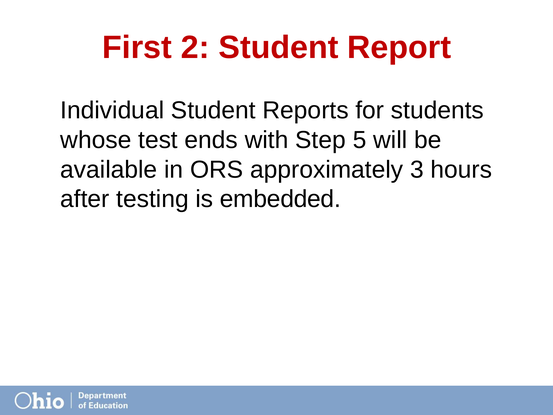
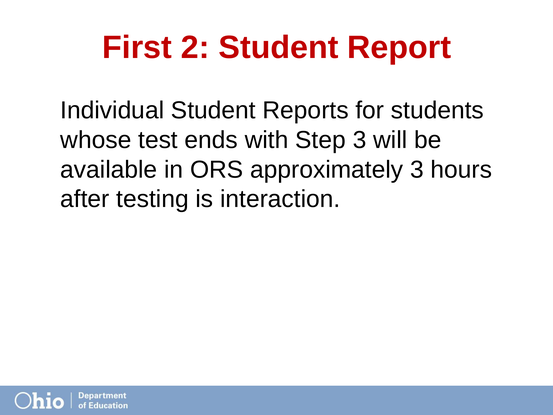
Step 5: 5 -> 3 (360, 140)
embedded: embedded -> interaction (280, 199)
